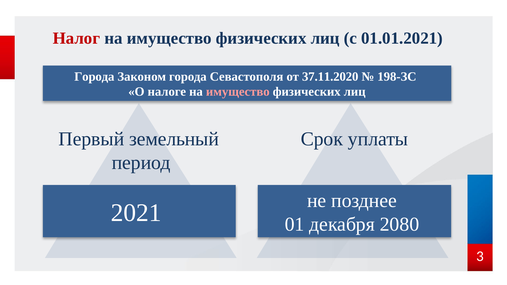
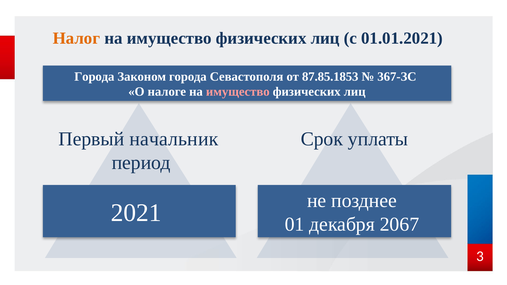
Налог colour: red -> orange (76, 38)
37.11.2020: 37.11.2020 -> 87.85.1853 (330, 77)
198-ЗС: 198-ЗС -> 367-ЗС (397, 77)
земельный: земельный -> начальник (174, 139)
2080: 2080 -> 2067 (400, 224)
